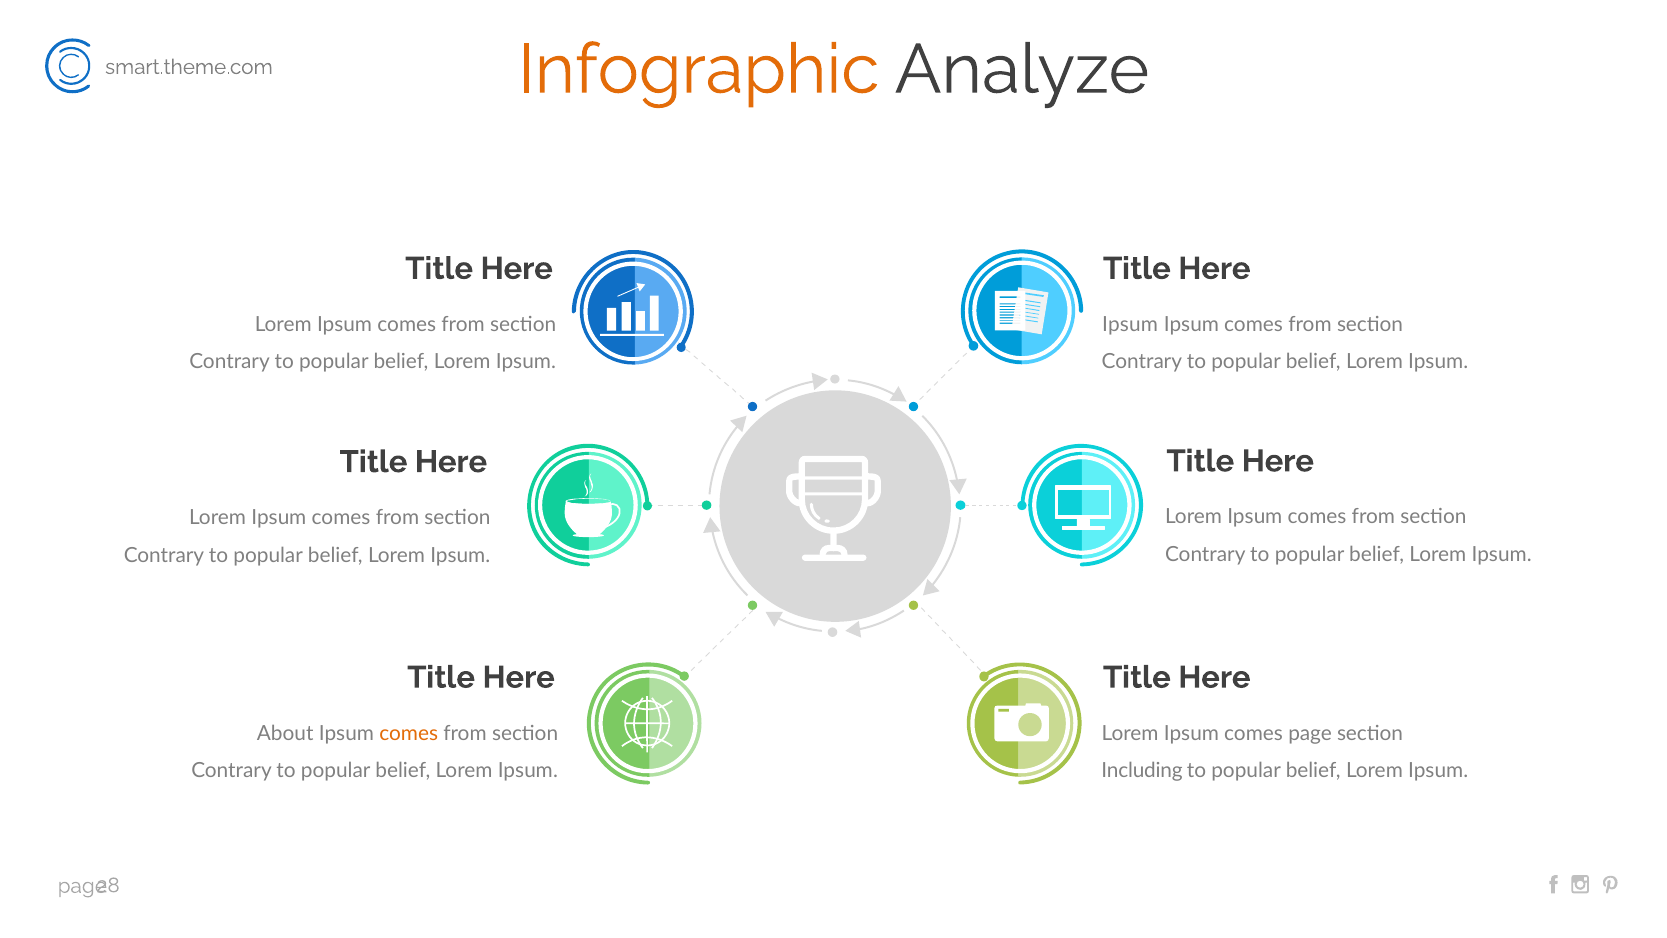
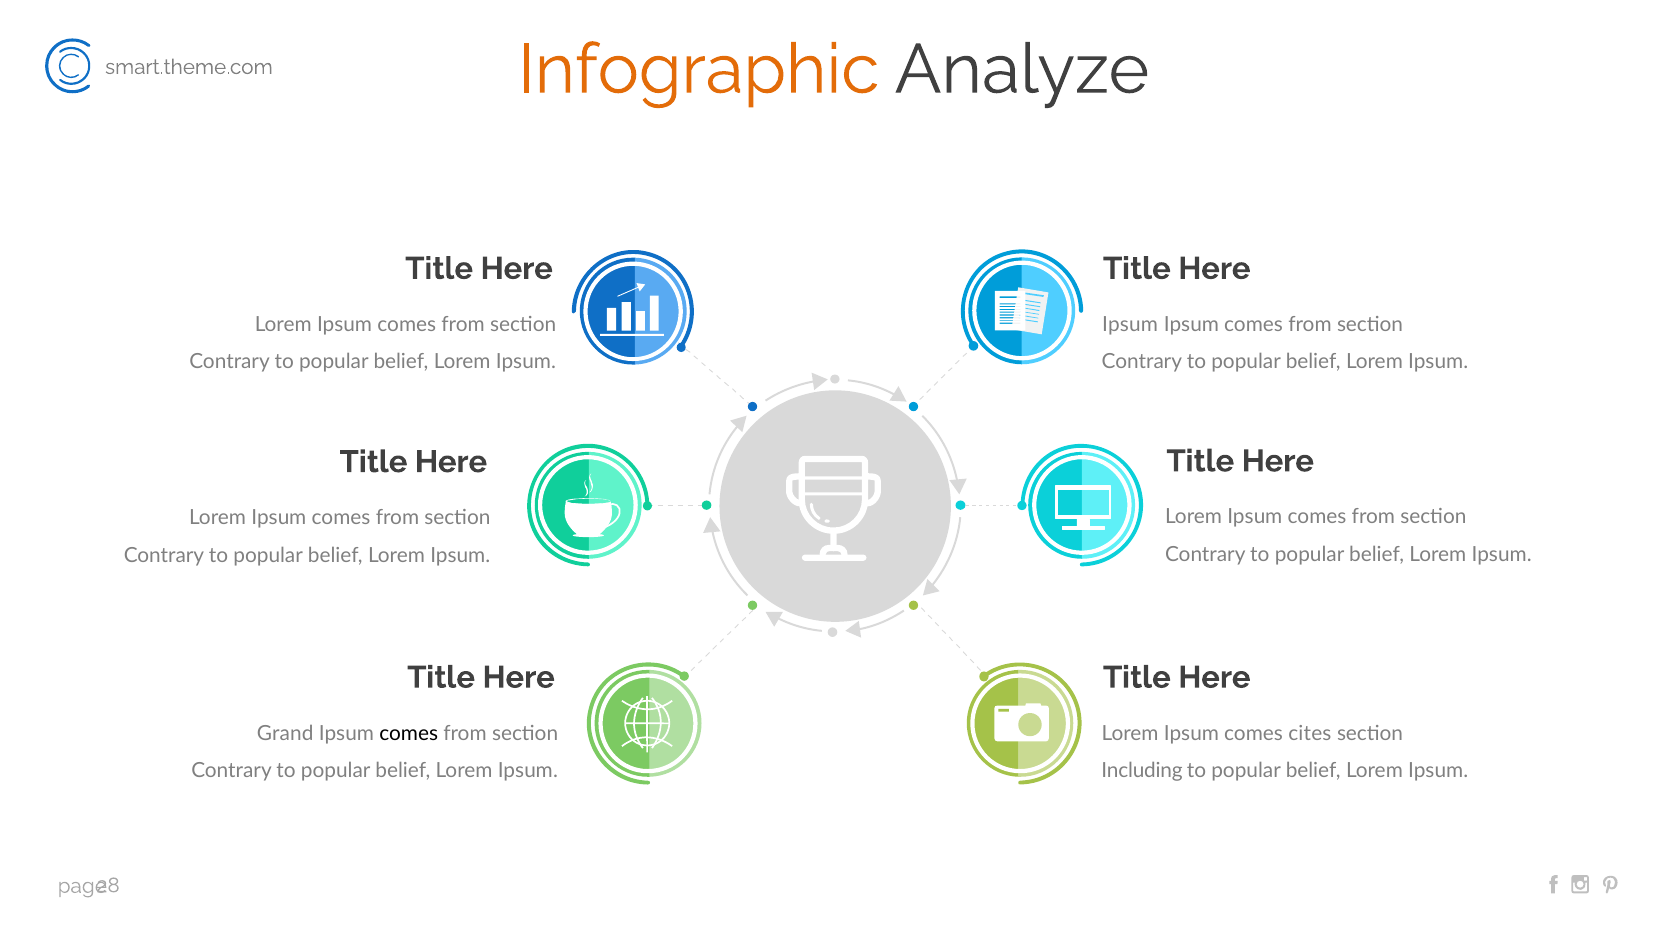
About: About -> Grand (285, 733)
comes colour: orange -> black (409, 733)
page: page -> cites (1310, 733)
